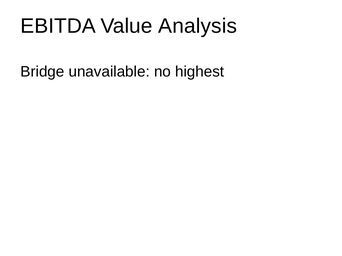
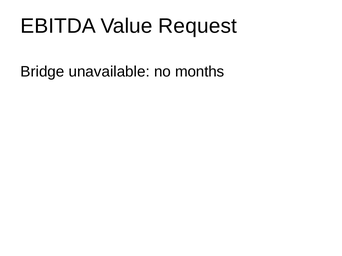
Analysis: Analysis -> Request (198, 26)
highest: highest -> months (200, 72)
